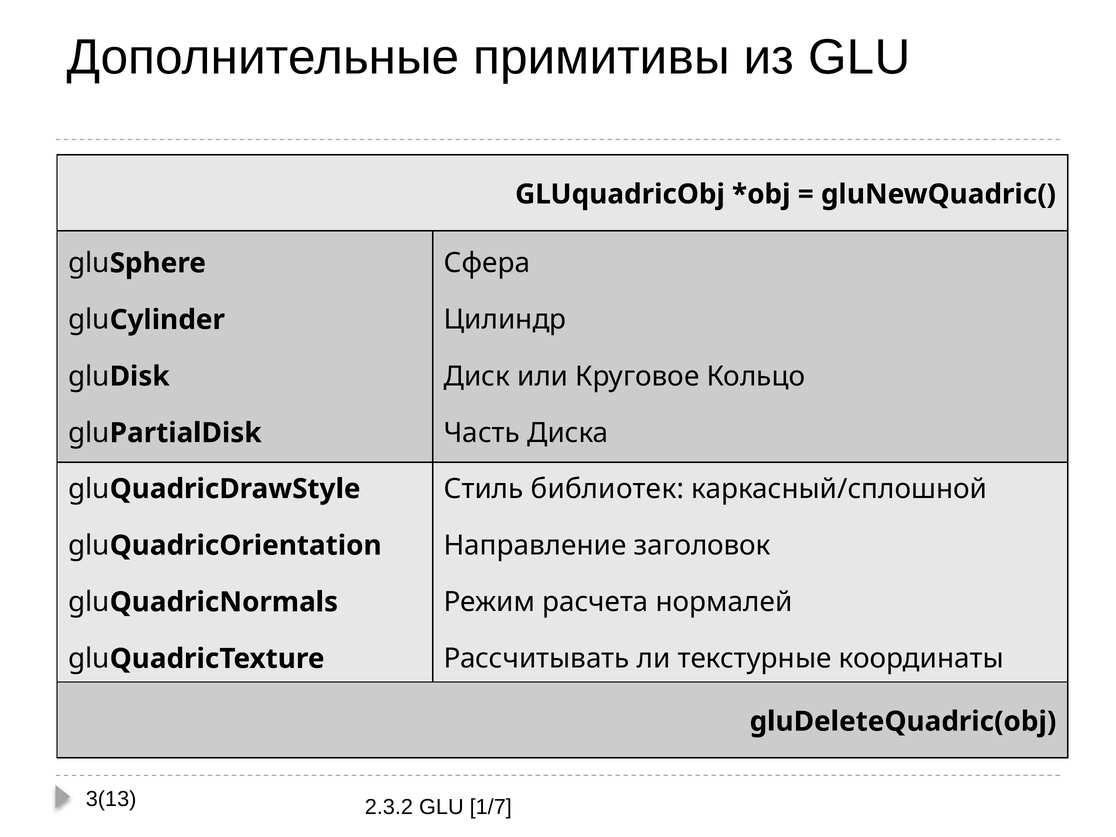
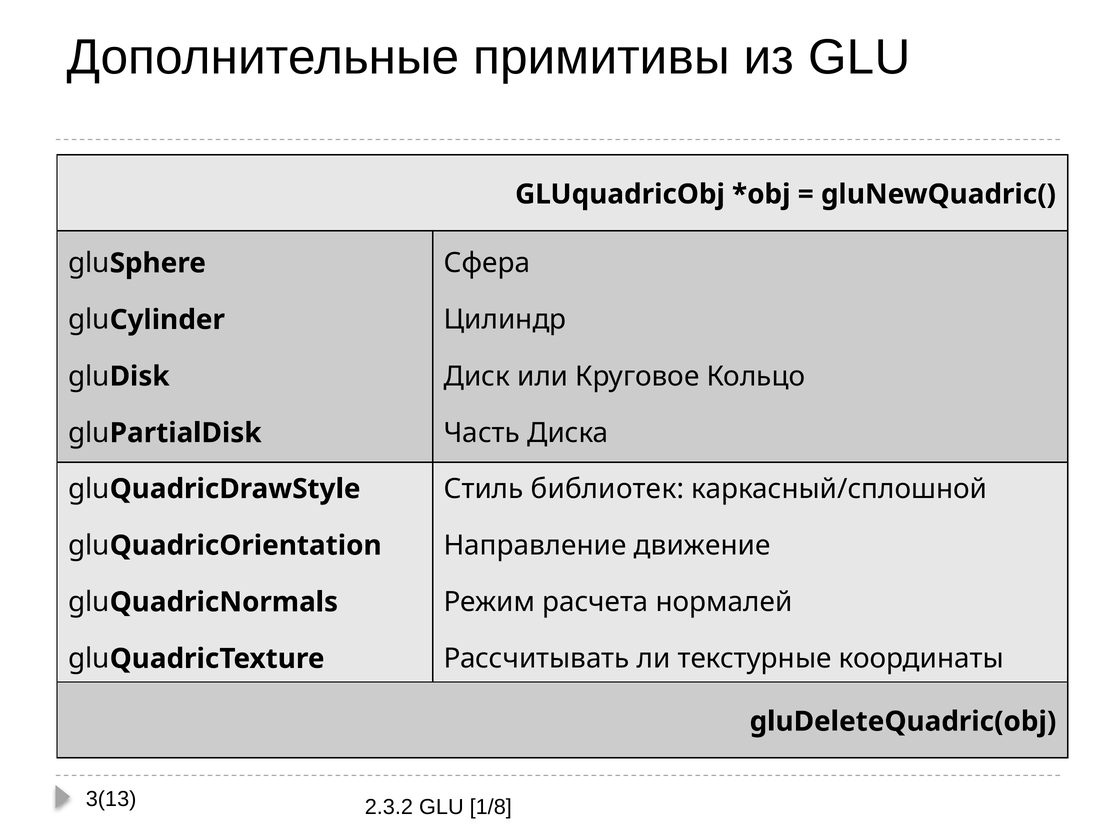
заголовок: заголовок -> движение (702, 545)
1/7: 1/7 -> 1/8 (491, 807)
